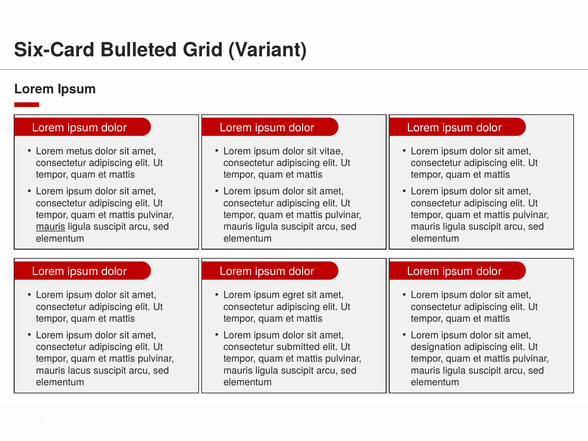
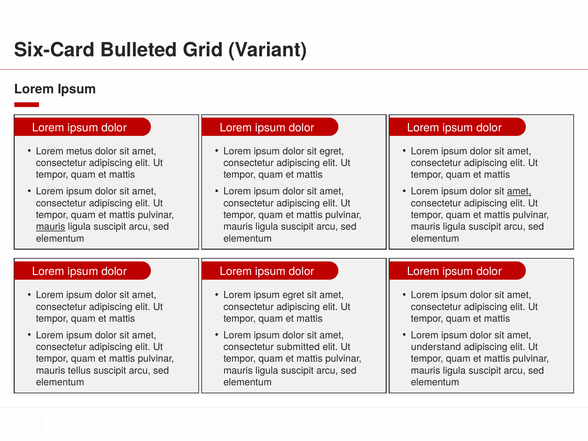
sit vitae: vitae -> egret (332, 151)
amet underline: none -> present (519, 191)
designation: designation -> understand (436, 347)
lacus: lacus -> tellus (79, 371)
